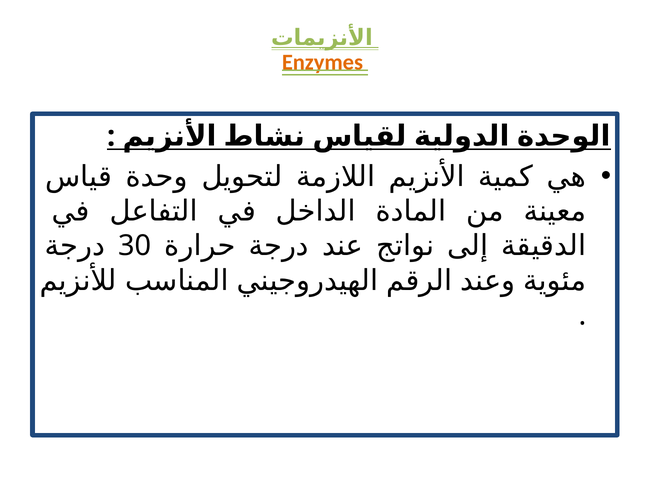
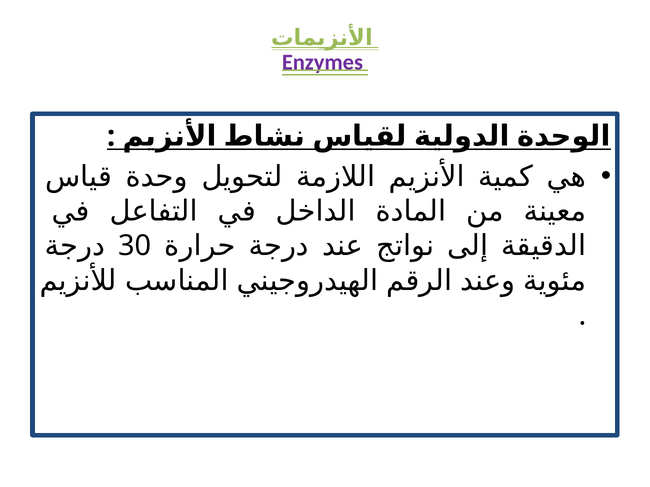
Enzymes colour: orange -> purple (322, 62)
